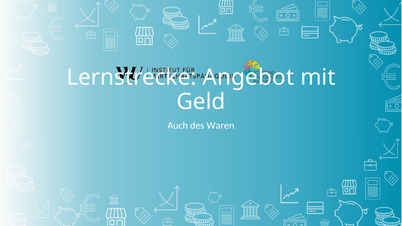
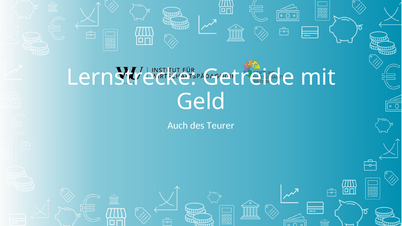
Angebot: Angebot -> Getreide (248, 77)
Waren: Waren -> Teurer (221, 126)
